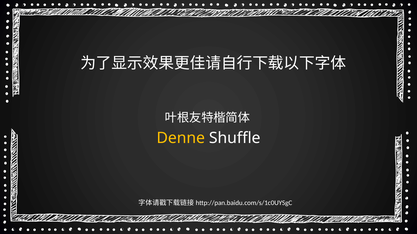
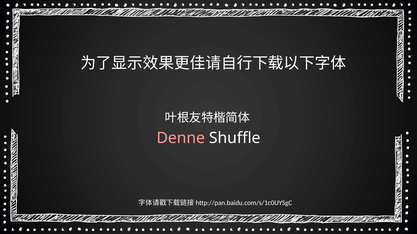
Denne colour: yellow -> pink (181, 138)
